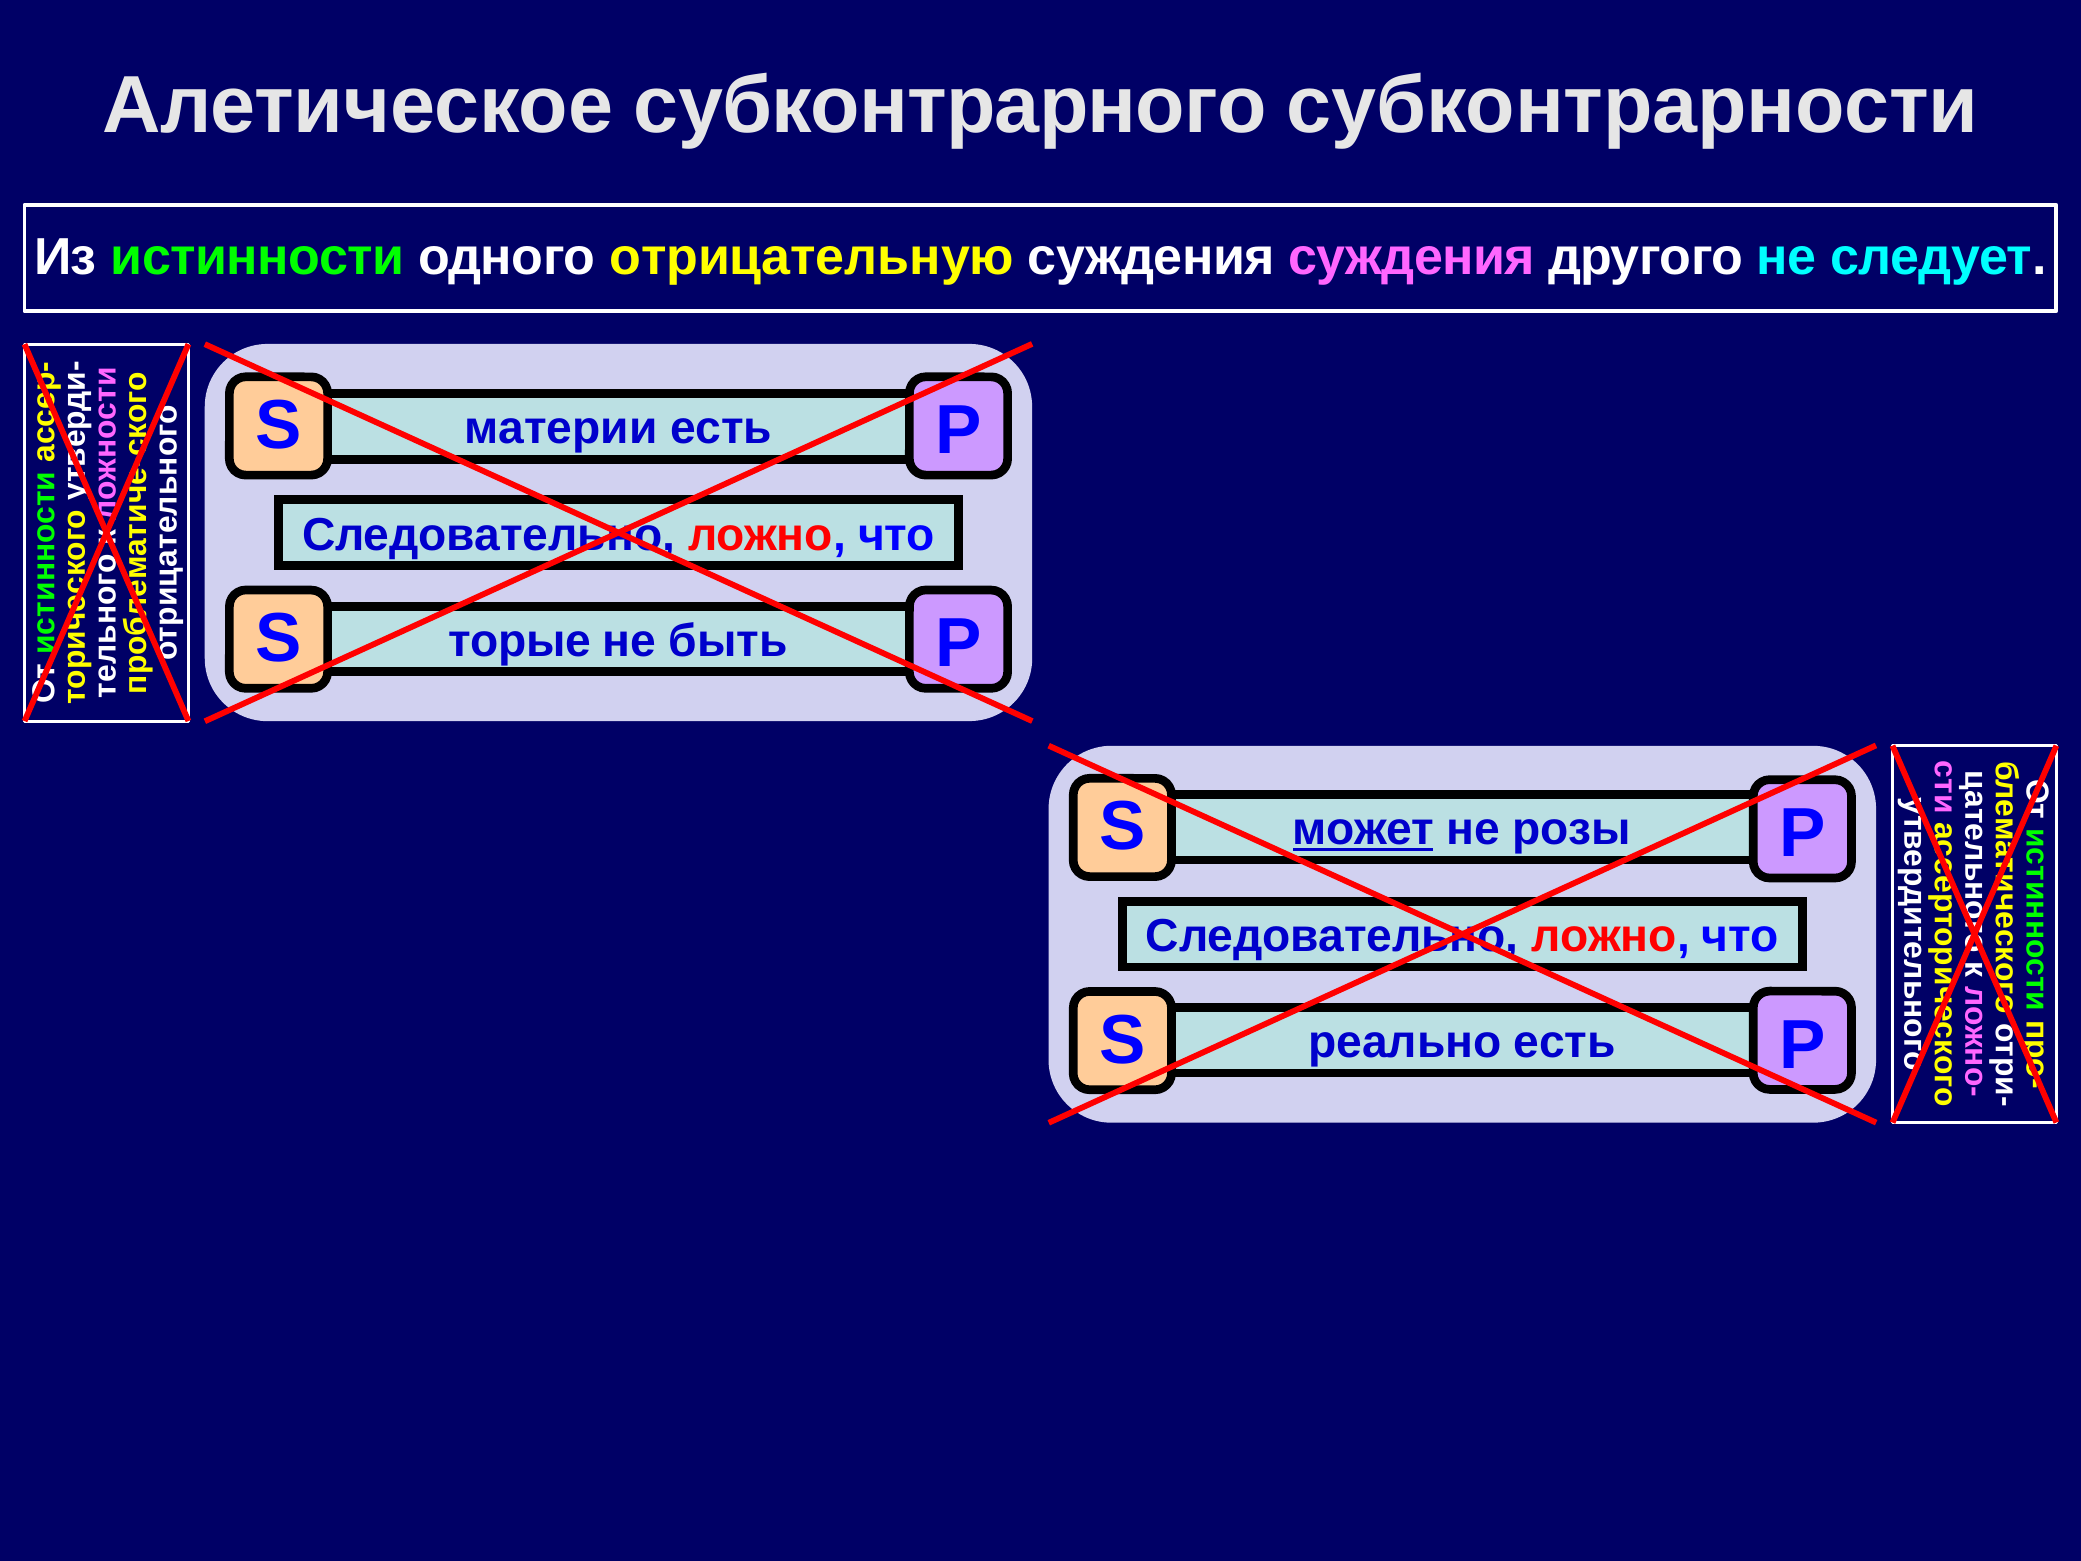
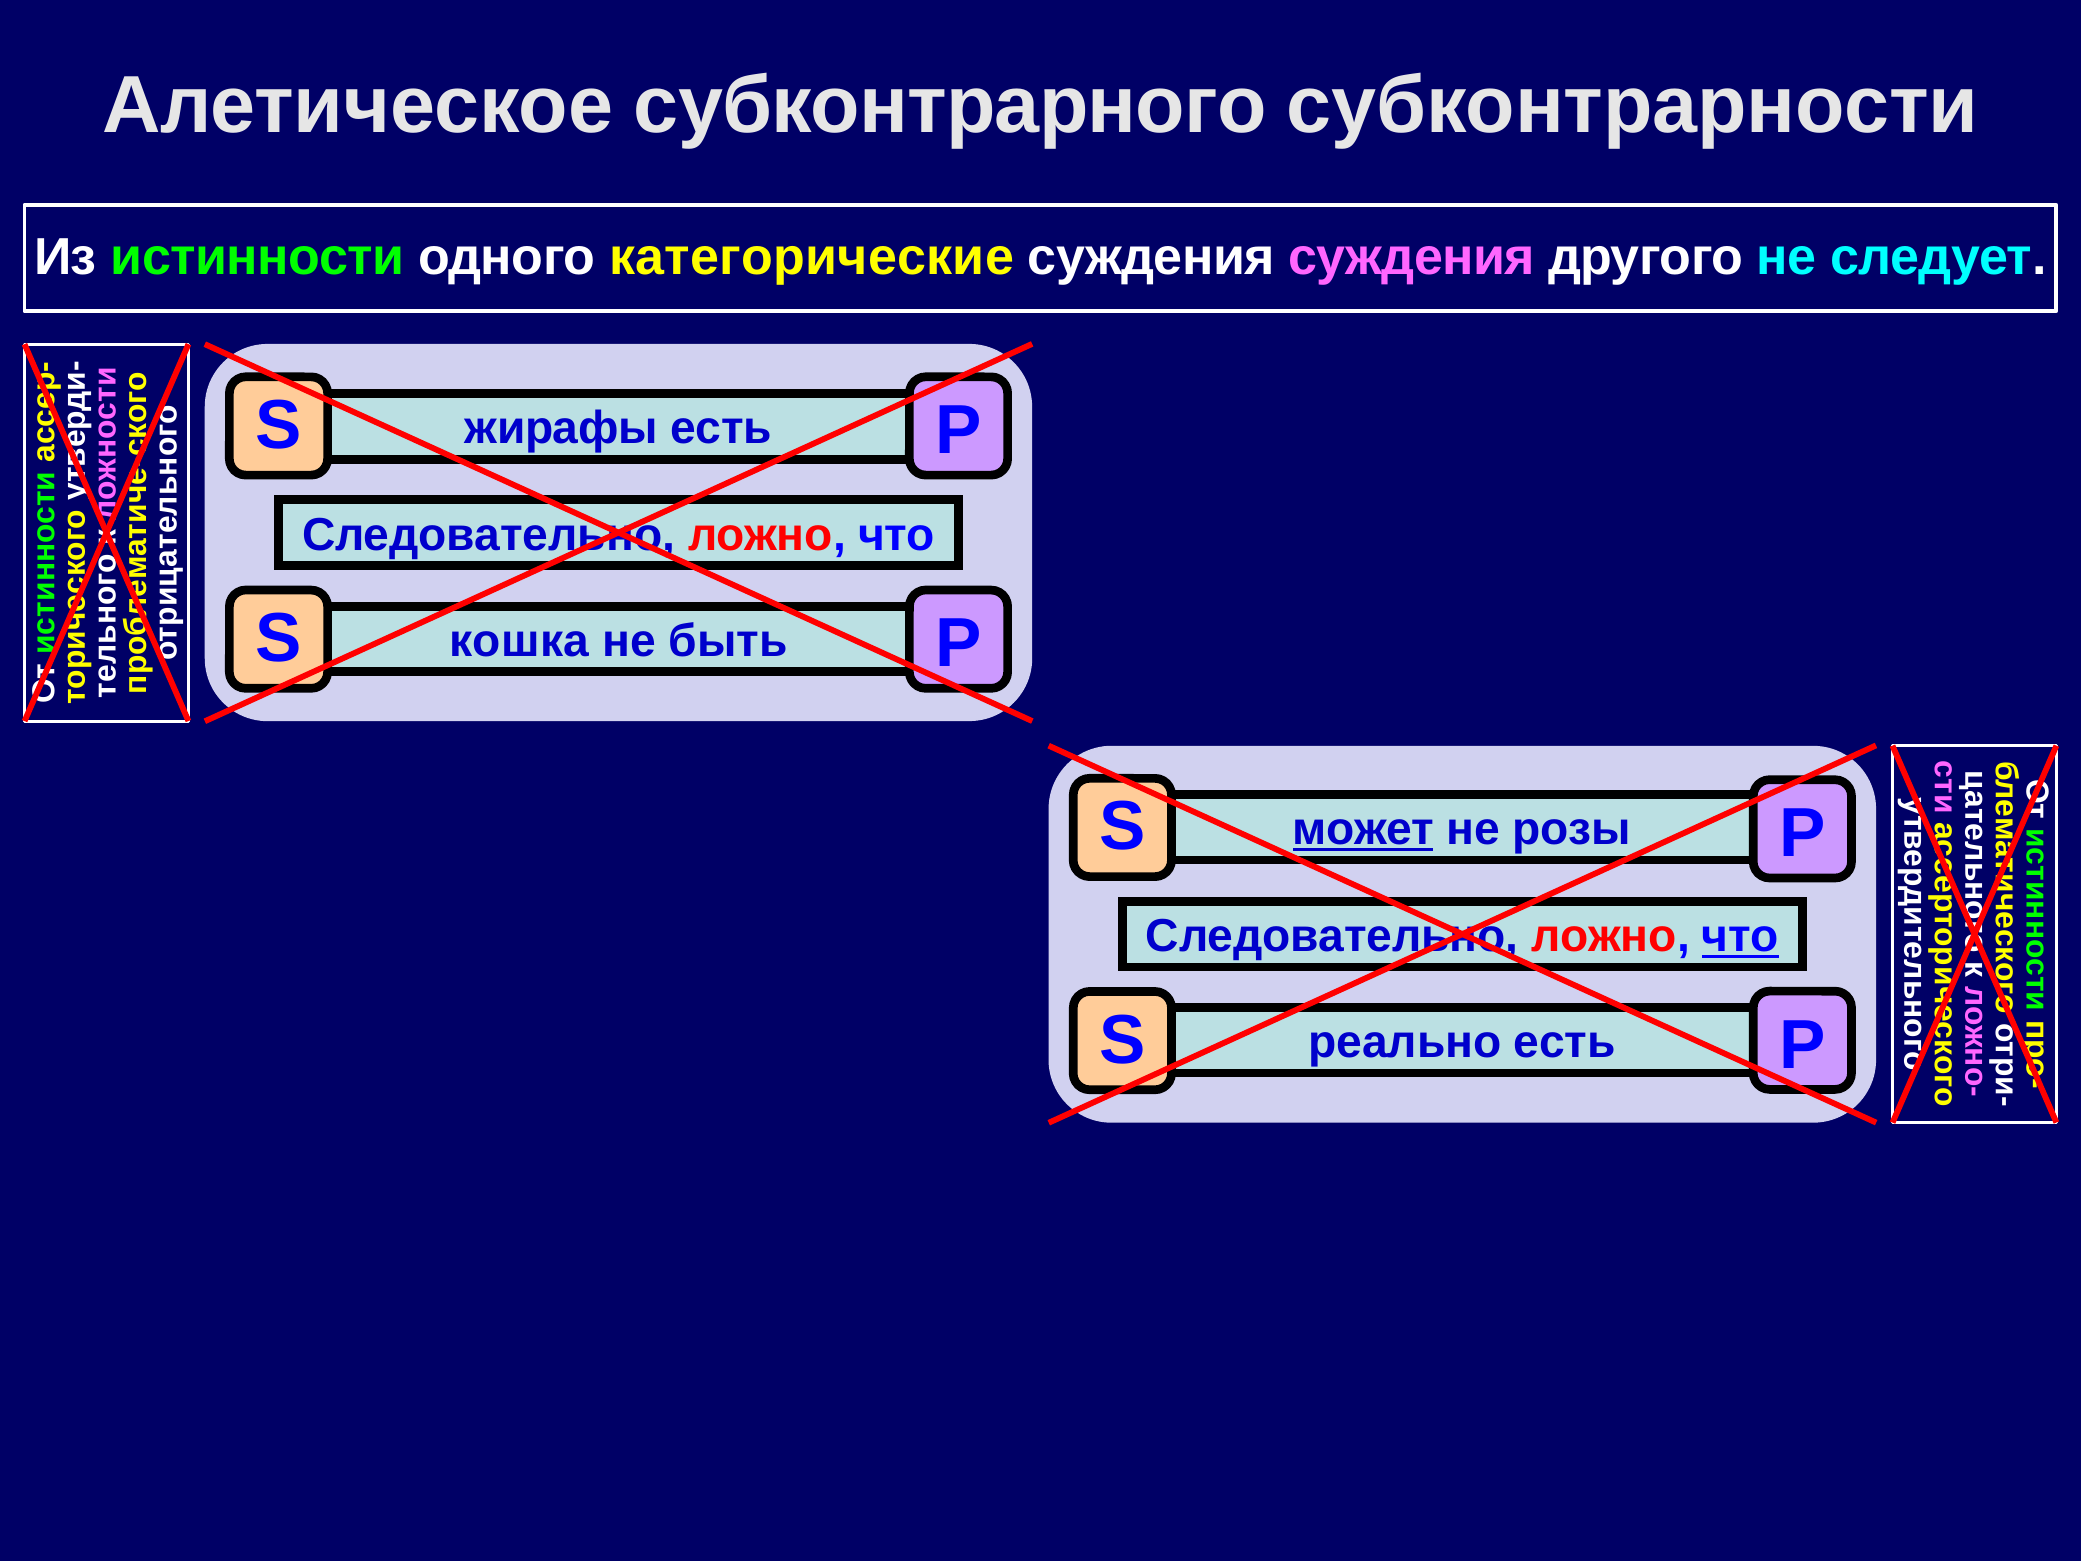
отрицательную: отрицательную -> категорические (812, 258)
материи: материи -> жирафы (561, 428)
торые: торые -> кошка (519, 641)
что underline: none -> present (1740, 936)
